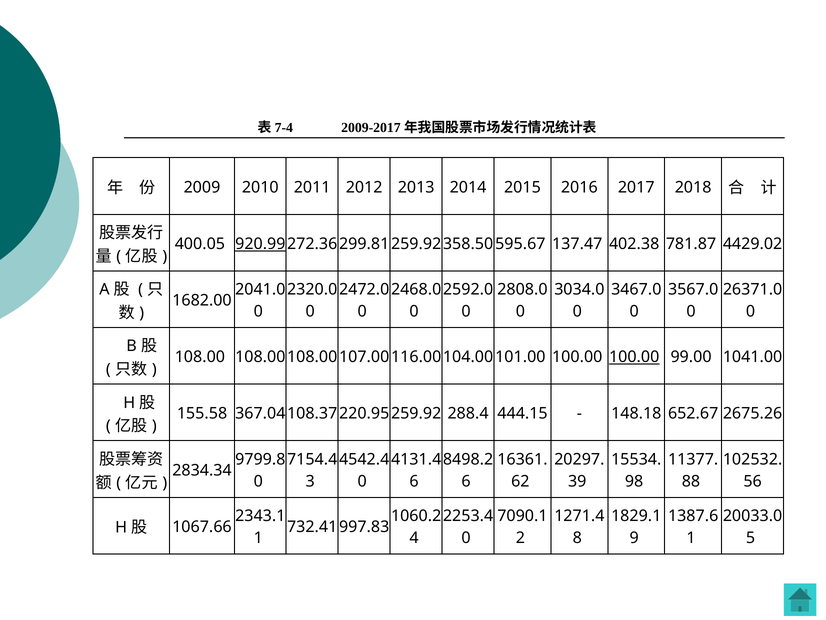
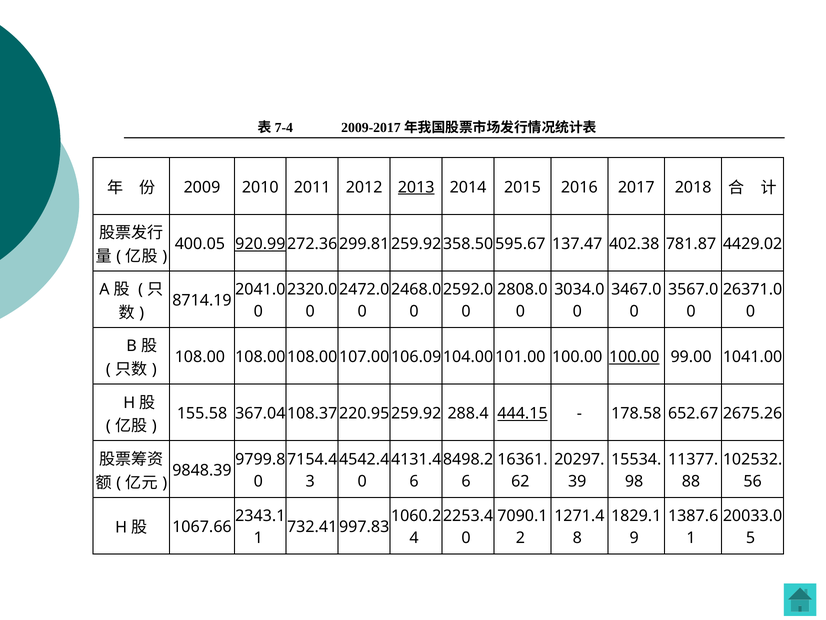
2013 underline: none -> present (416, 187)
1682.00: 1682.00 -> 8714.19 (202, 300)
116.00: 116.00 -> 106.09 (416, 357)
444.15 underline: none -> present (523, 413)
148.18: 148.18 -> 178.58 (636, 413)
2834.34: 2834.34 -> 9848.39 (202, 470)
